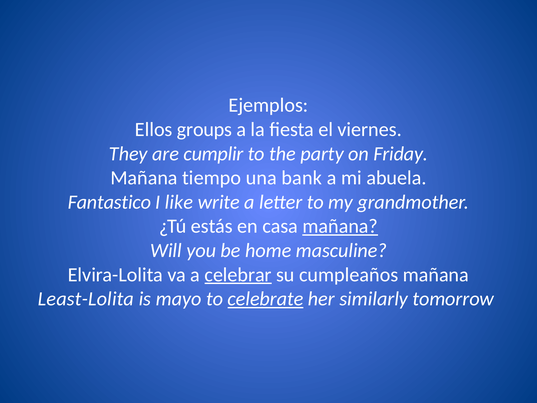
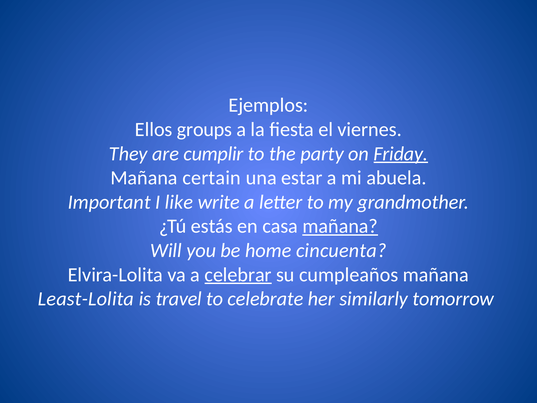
Friday underline: none -> present (401, 154)
tiempo: tiempo -> certain (212, 178)
bank: bank -> estar (302, 178)
Fantastico: Fantastico -> Important (109, 202)
masculine: masculine -> cincuenta (341, 250)
mayo: mayo -> travel (179, 299)
celebrate underline: present -> none (266, 299)
